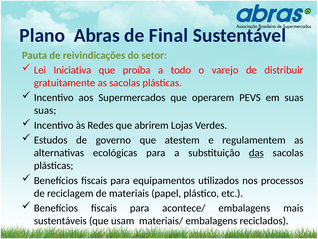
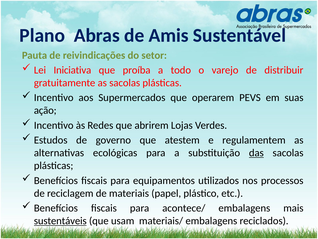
Final: Final -> Amis (169, 35)
suas: suas -> ação (45, 110)
sustentáveis underline: none -> present (60, 220)
